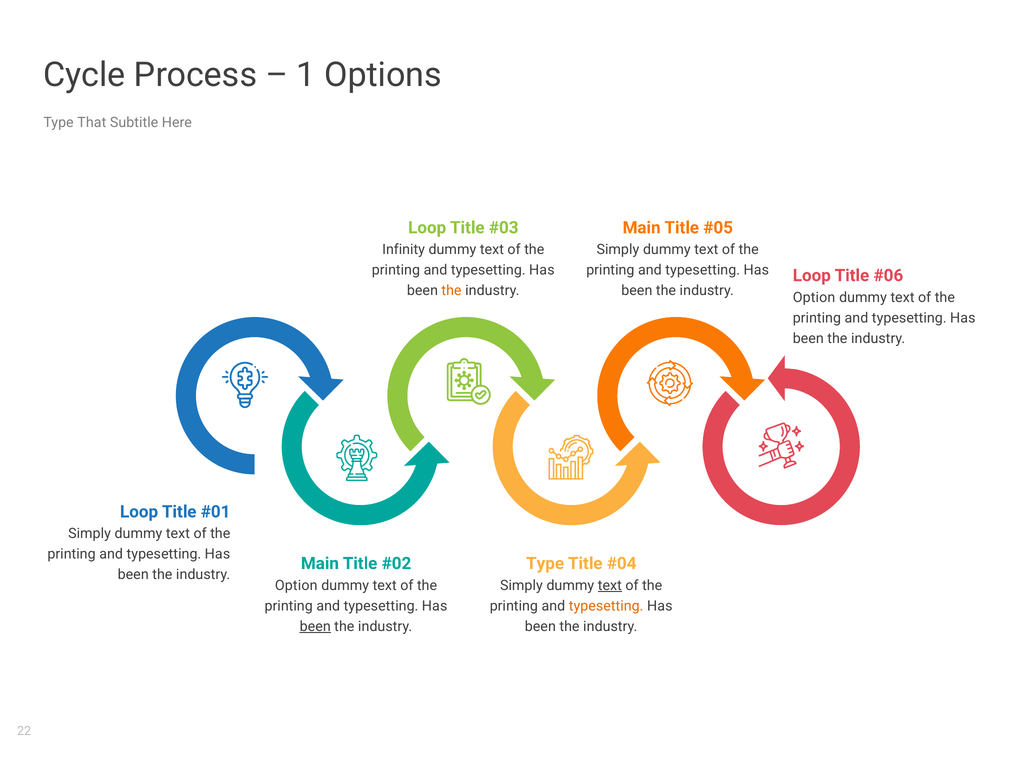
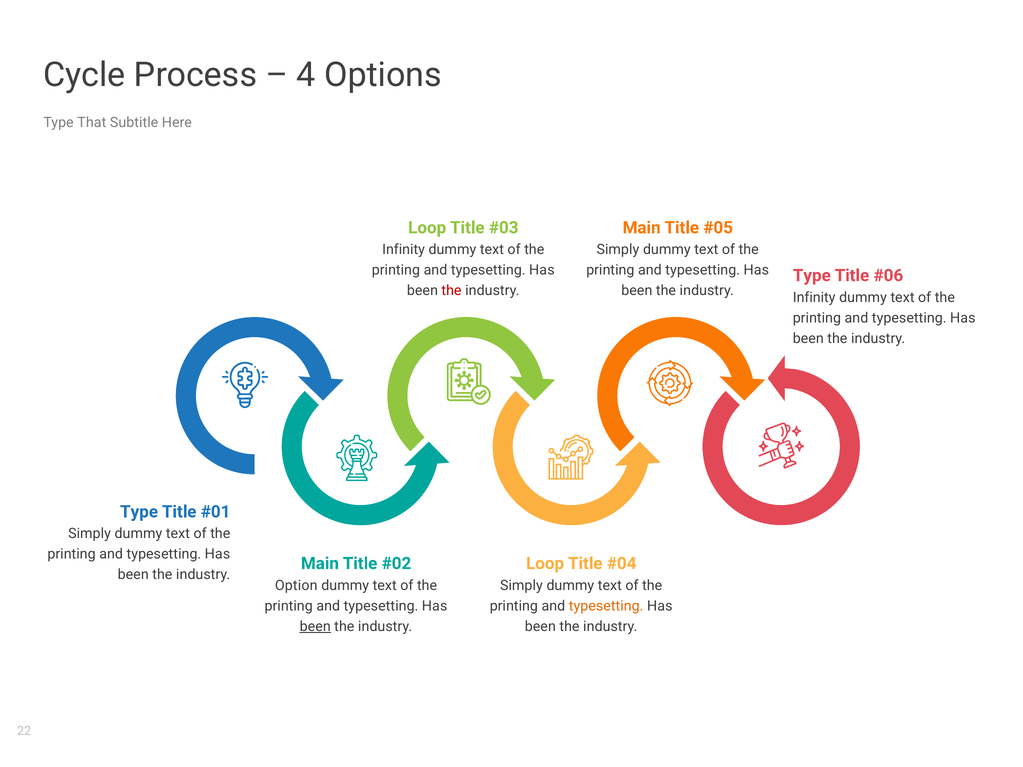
1: 1 -> 4 (306, 75)
Loop: Loop -> Type (812, 276)
the colour: orange -> red (452, 291)
Option: Option -> Infinity (814, 298)
Loop: Loop -> Type (139, 512)
Type: Type -> Loop (545, 564)
text underline: present -> none (610, 586)
